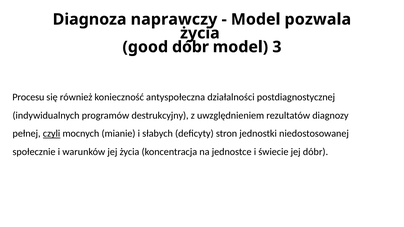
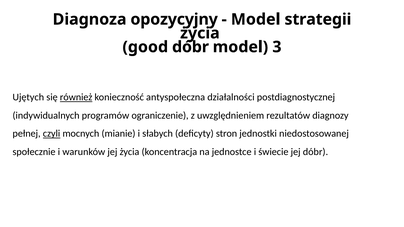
naprawczy: naprawczy -> opozycyjny (174, 19)
pozwala: pozwala -> strategii (318, 19)
Procesu: Procesu -> Ujętych (28, 97)
również underline: none -> present (76, 97)
destrukcyjny: destrukcyjny -> ograniczenie (160, 116)
